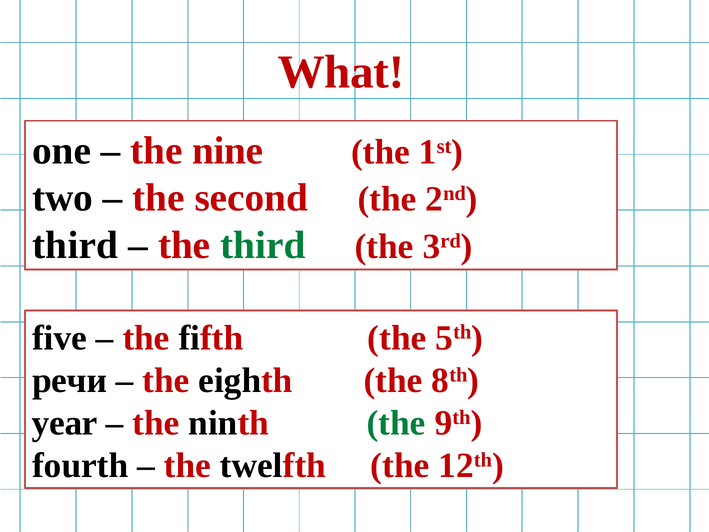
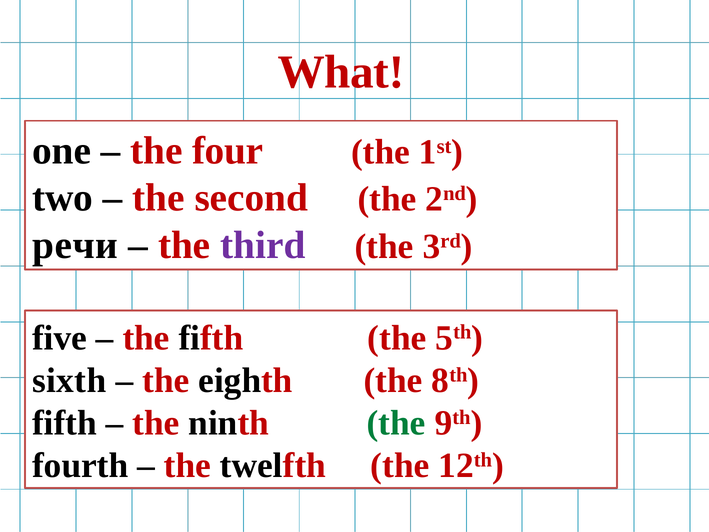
nine: nine -> four (228, 151)
third: third -> речи (75, 245)
third colour: green -> purple (263, 245)
речи: речи -> sixth (69, 380)
year: year -> fifth (65, 423)
